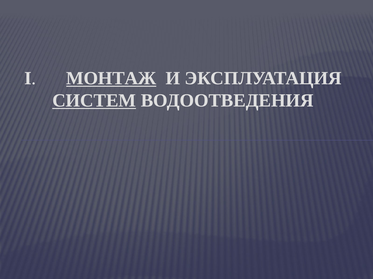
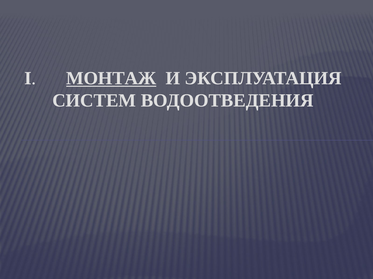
СИСТЕМ underline: present -> none (94, 101)
